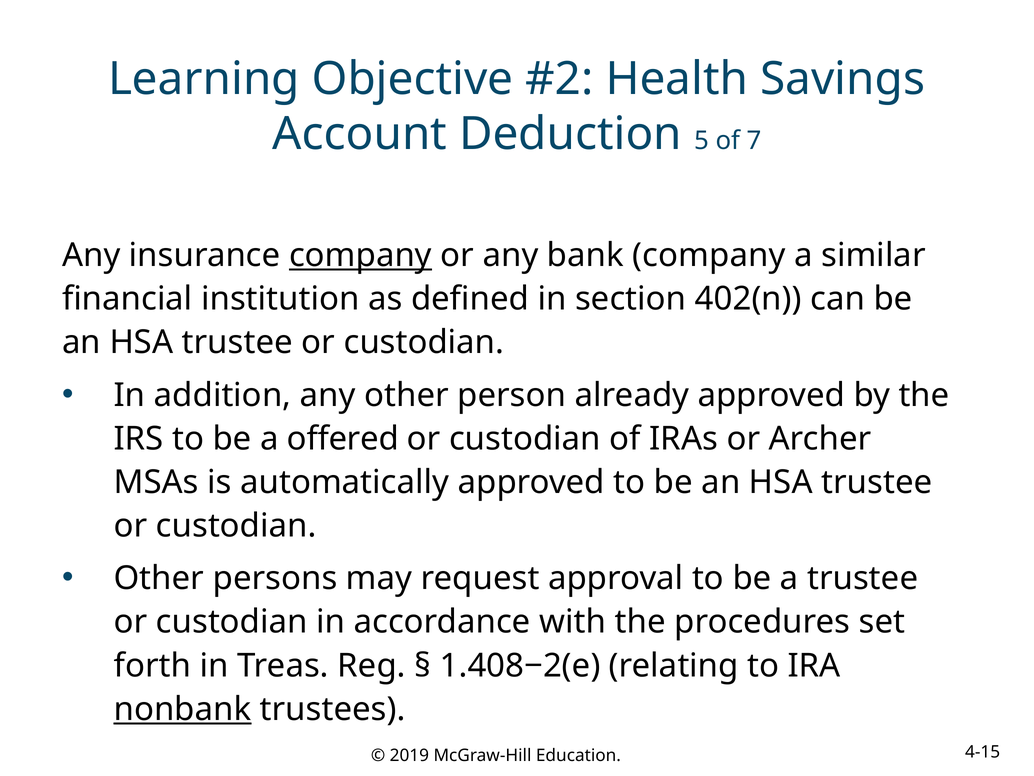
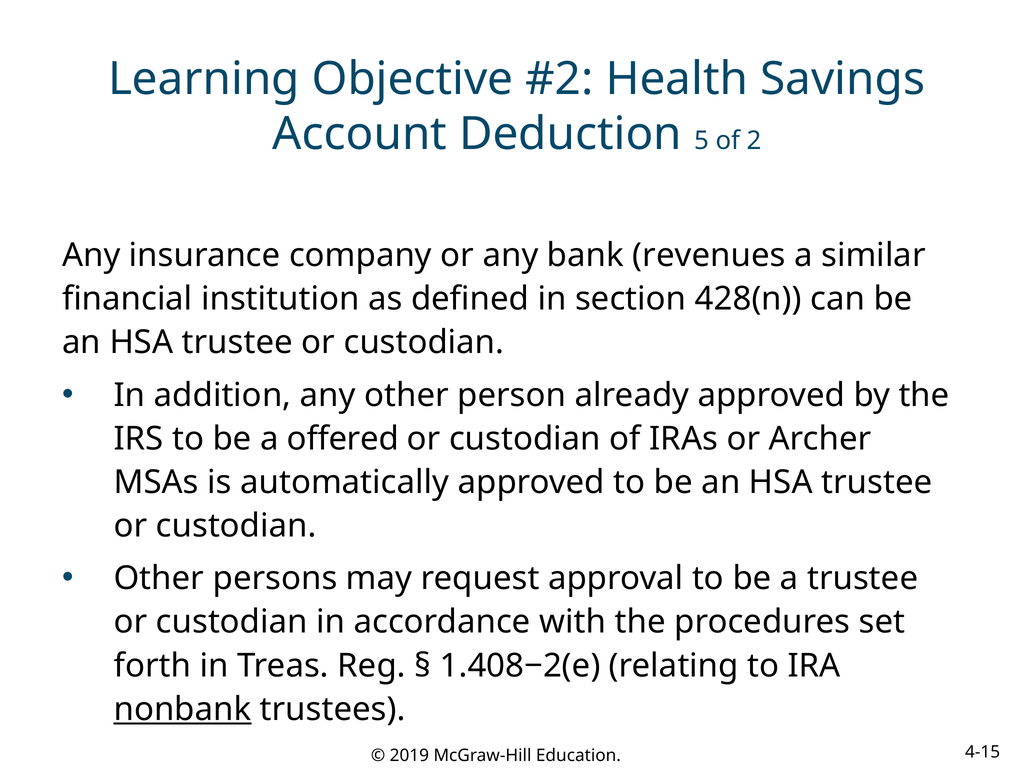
7: 7 -> 2 (754, 141)
company underline: present -> none (360, 255)
bank company: company -> revenues (709, 255)
402(n: 402(n -> 428(n (748, 299)
